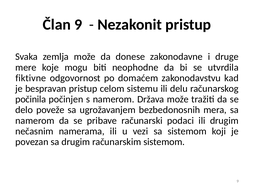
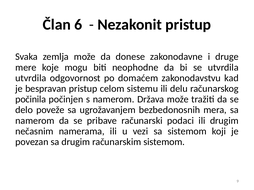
Član 9: 9 -> 6 (78, 25)
fiktivne: fiktivne -> utvrdila (31, 78)
